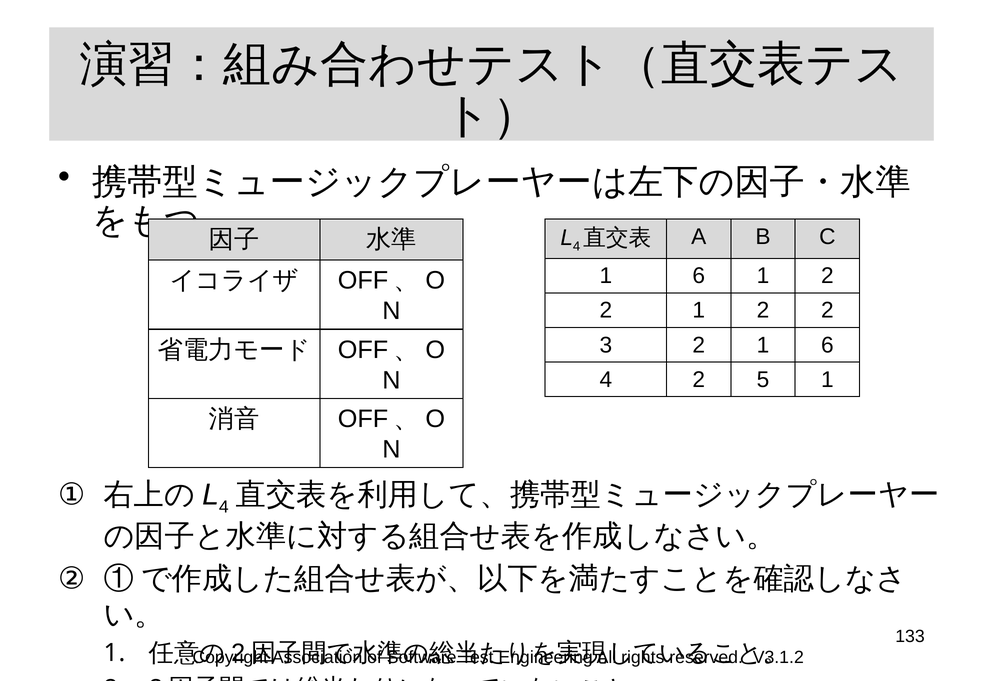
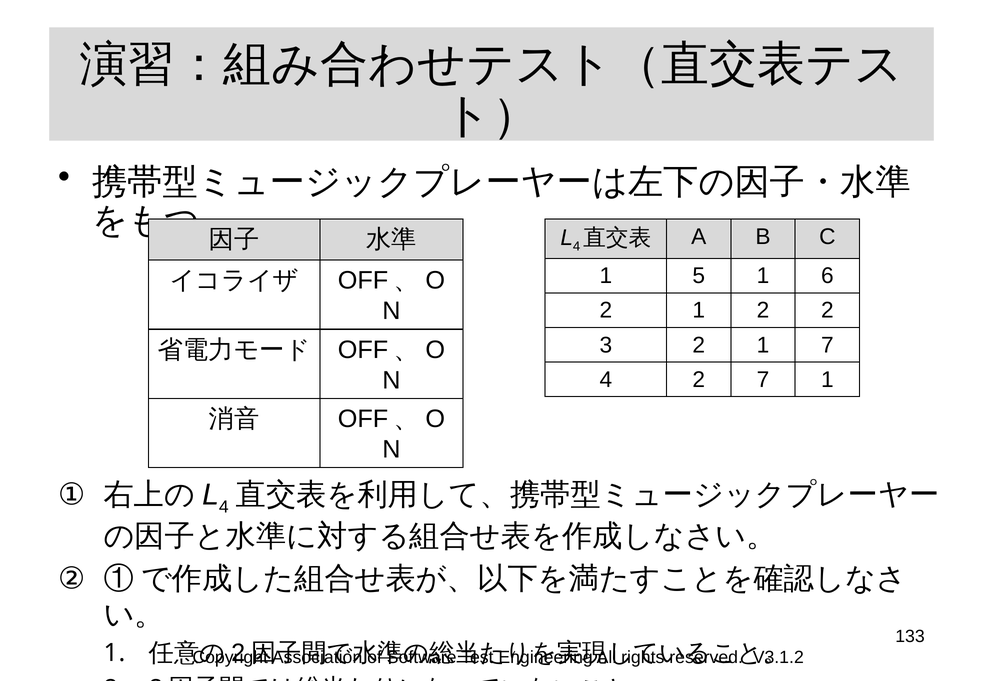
6: 6 -> 5 (699, 276)
2: 2 -> 6 (827, 276)
2 1 6: 6 -> 7 (827, 345)
2 5: 5 -> 7 (763, 379)
